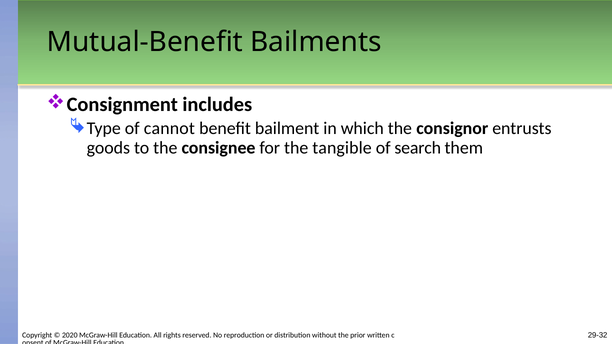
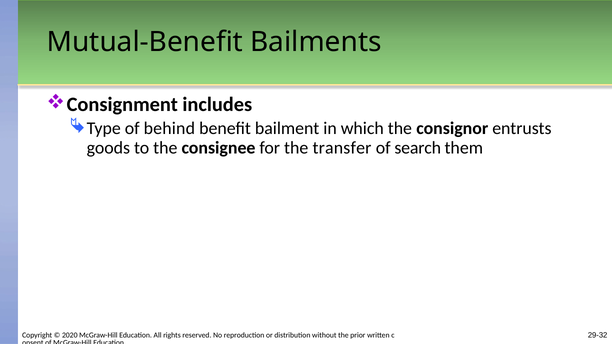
cannot: cannot -> behind (169, 129)
tangible: tangible -> transfer (342, 148)
